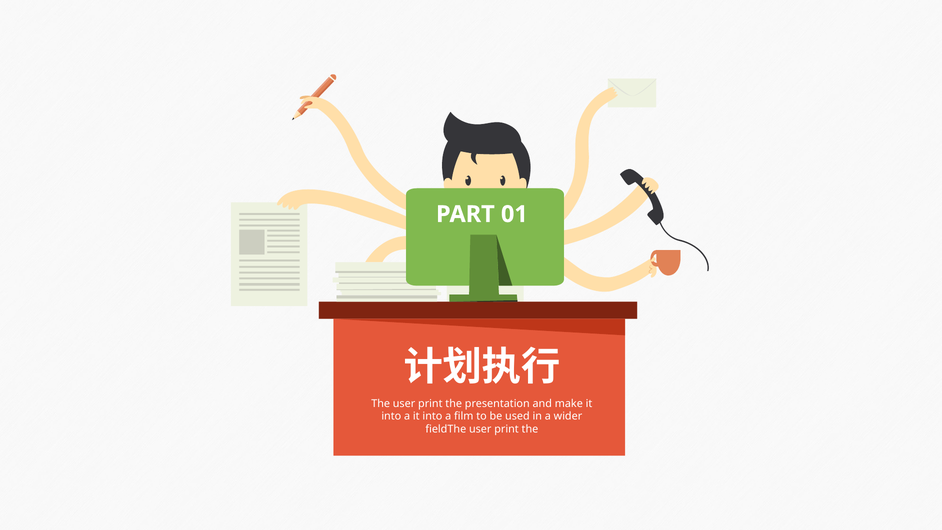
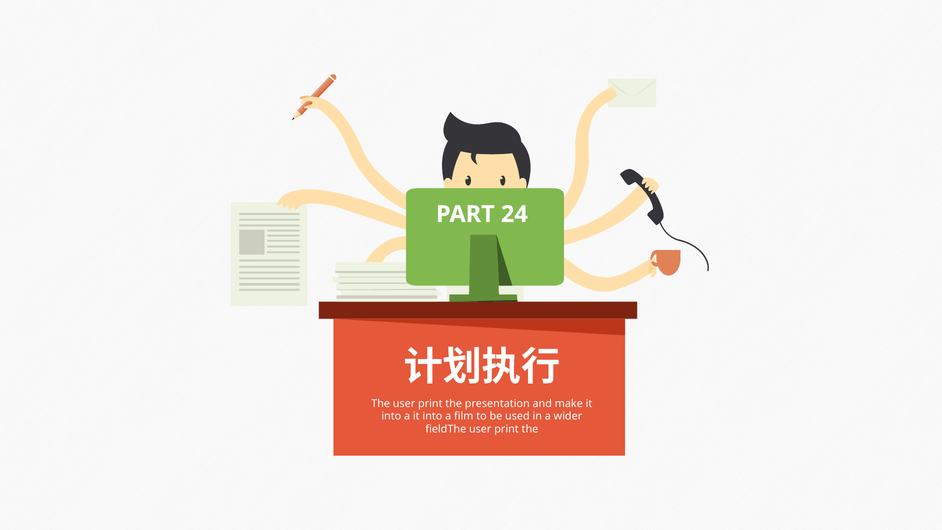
01: 01 -> 24 (514, 214)
